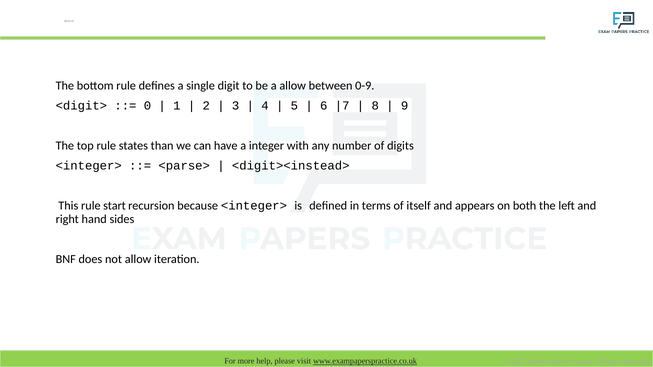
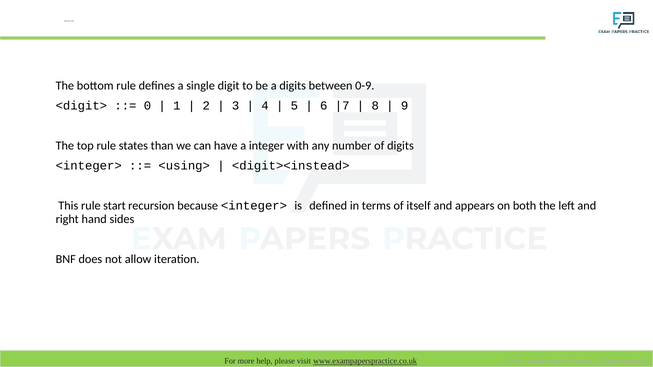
a allow: allow -> digits (293, 86)
<parse>: <parse> -> <using> (184, 166)
